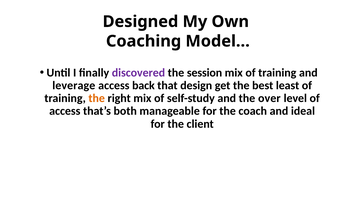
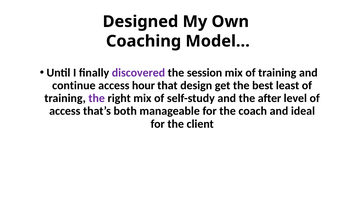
leverage: leverage -> continue (74, 86)
back: back -> hour (143, 86)
the colour: orange -> purple (97, 98)
over: over -> after (270, 98)
